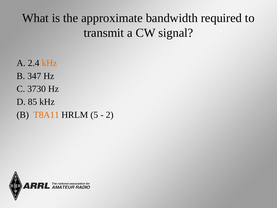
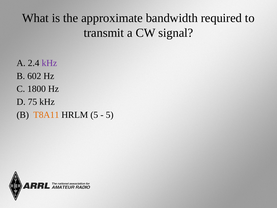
kHz colour: orange -> purple (49, 63)
347: 347 -> 602 (34, 76)
3730: 3730 -> 1800 (37, 89)
85: 85 -> 75 (32, 102)
2: 2 -> 5 (110, 115)
